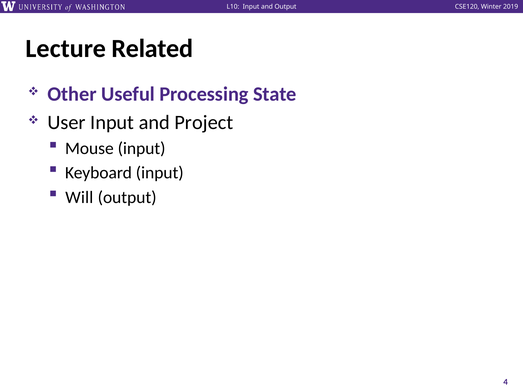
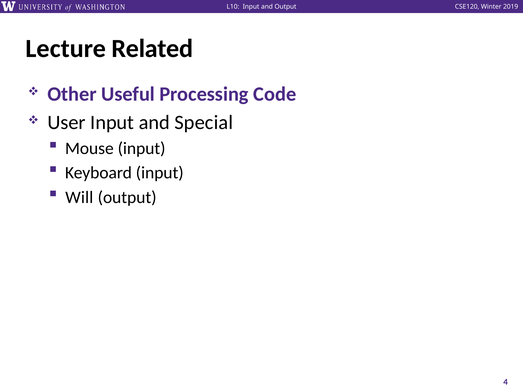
State: State -> Code (275, 94)
Project: Project -> Special (204, 123)
